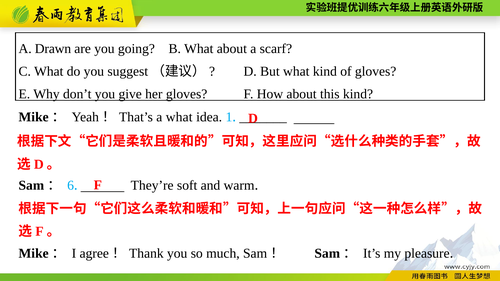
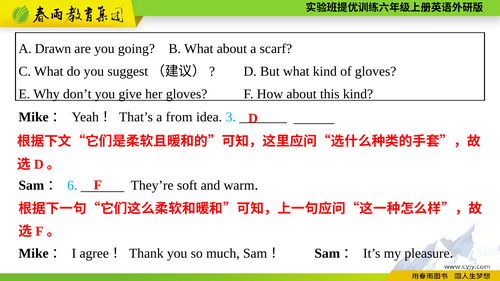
a what: what -> from (179, 117)
1: 1 -> 3 (229, 117)
